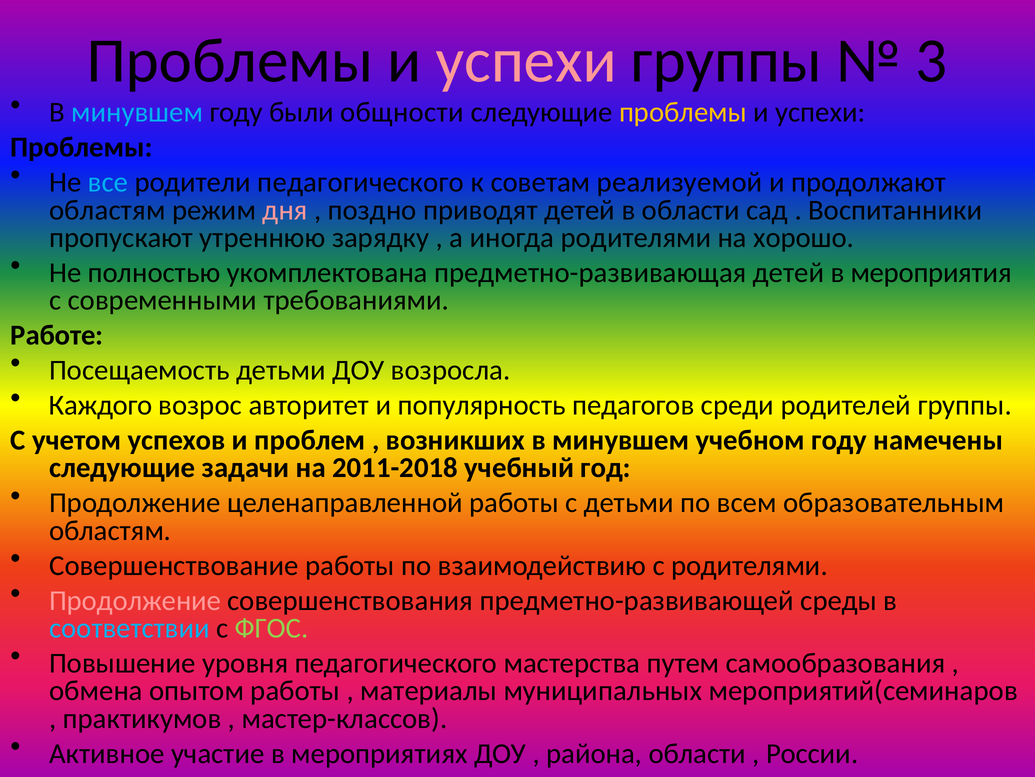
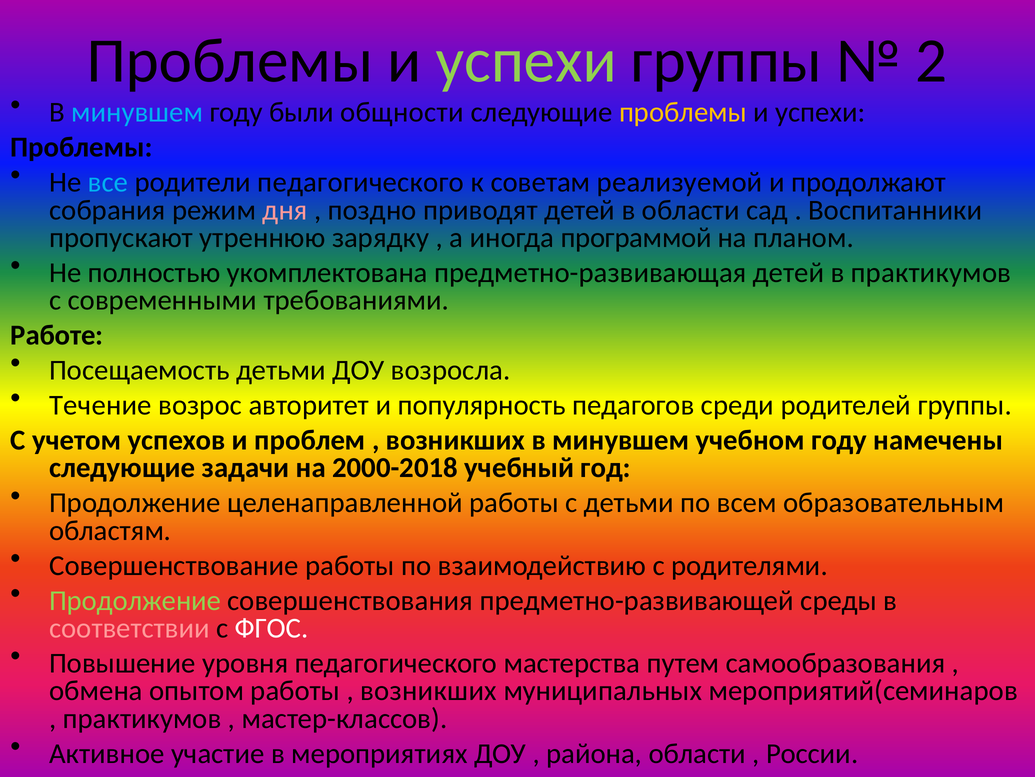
успехи colour: pink -> light green (526, 61)
3: 3 -> 2 (931, 61)
областям: областям -> собрания (107, 210)
иногда родителями: родителями -> программой (636, 237)
хорошо: хорошо -> планом (804, 237)
в мероприятия: мероприятия -> практикумов (931, 272)
Каждого: Каждого -> Течение (100, 405)
2011-2018: 2011-2018 -> 2000-2018 (395, 468)
Продолжение colour: pink -> light green (135, 600)
соответствии colour: light blue -> pink (129, 628)
ФГОС colour: light green -> white (272, 628)
материалы: материалы -> возникших (429, 690)
